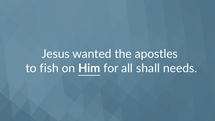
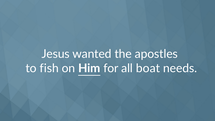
shall: shall -> boat (148, 68)
